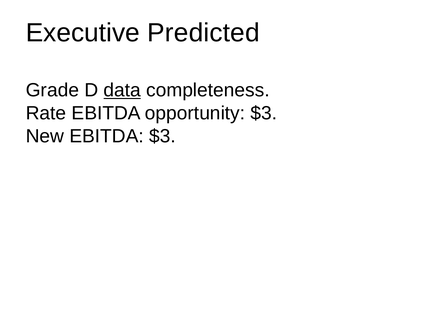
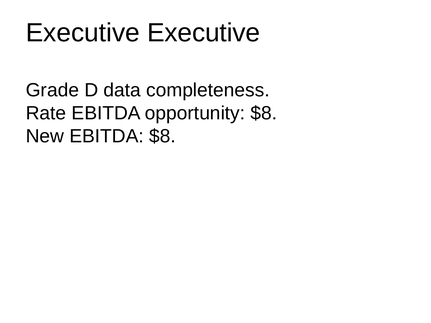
Executive Predicted: Predicted -> Executive (204, 33)
data underline: present -> none (122, 90)
opportunity $3: $3 -> $8 (264, 113)
EBITDA $3: $3 -> $8 (163, 136)
